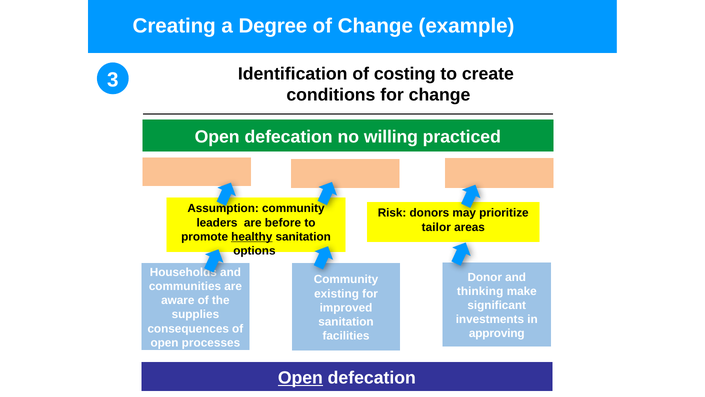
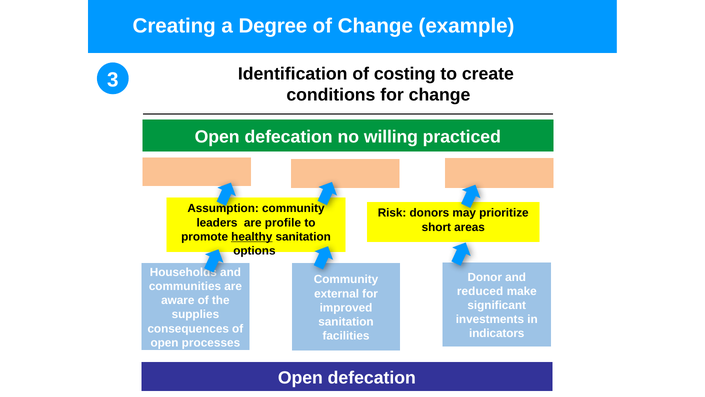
before: before -> profile (283, 222)
tailor: tailor -> short (436, 227)
thinking: thinking -> reduced (480, 291)
existing: existing -> external (337, 293)
approving: approving -> indicators (497, 333)
Open underline: present -> none (300, 377)
